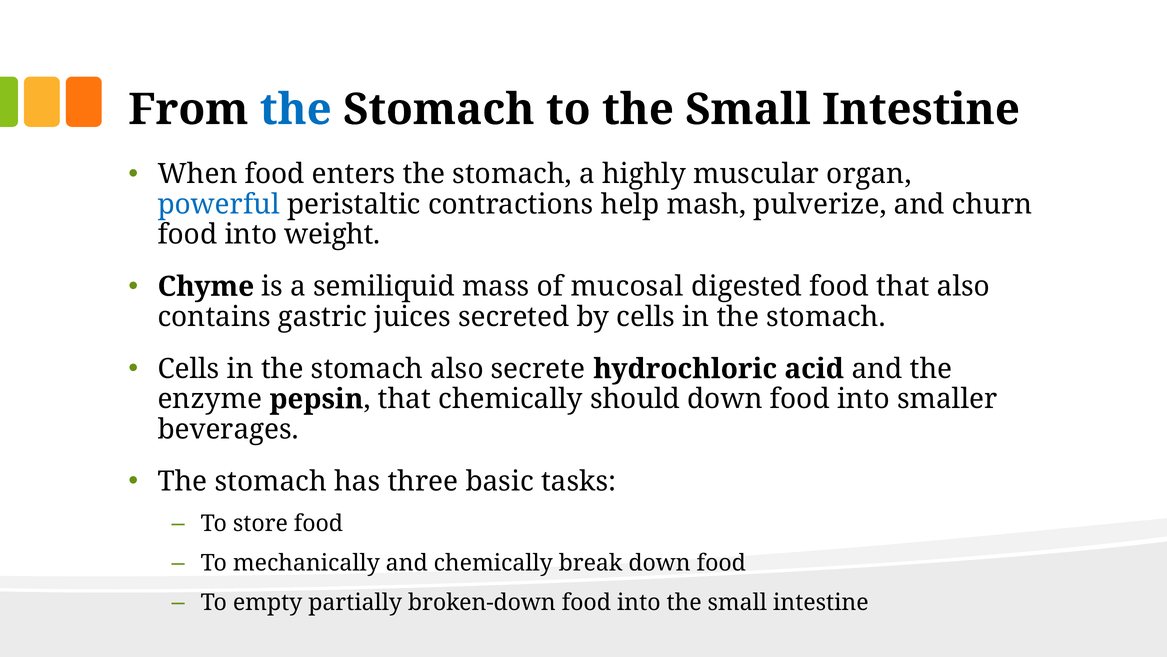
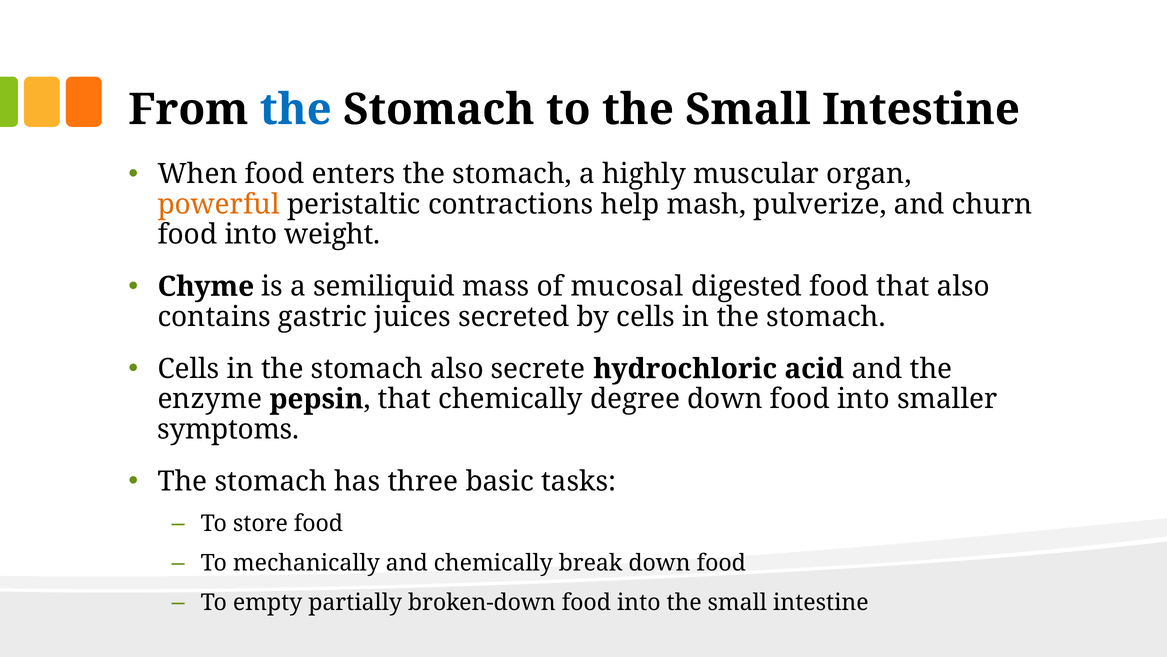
powerful colour: blue -> orange (219, 204)
should: should -> degree (635, 399)
beverages: beverages -> symptoms (228, 429)
